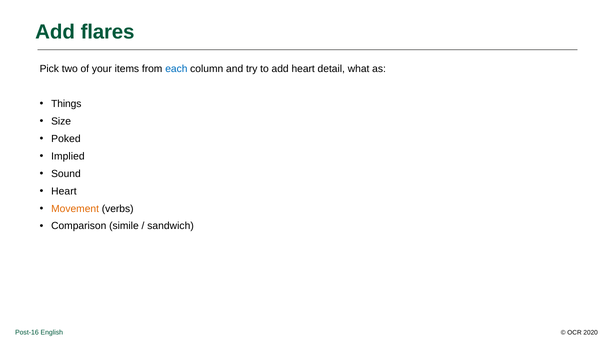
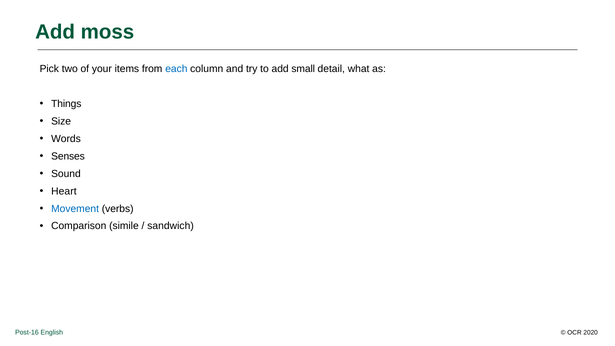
flares: flares -> moss (107, 32)
add heart: heart -> small (303, 69)
Poked: Poked -> Words (66, 139)
Implied: Implied -> Senses (68, 156)
Movement colour: orange -> blue (75, 209)
